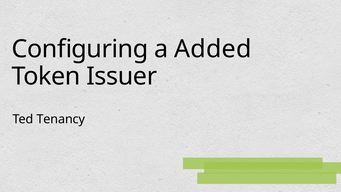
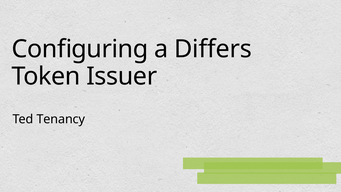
Added: Added -> Differs (213, 49)
